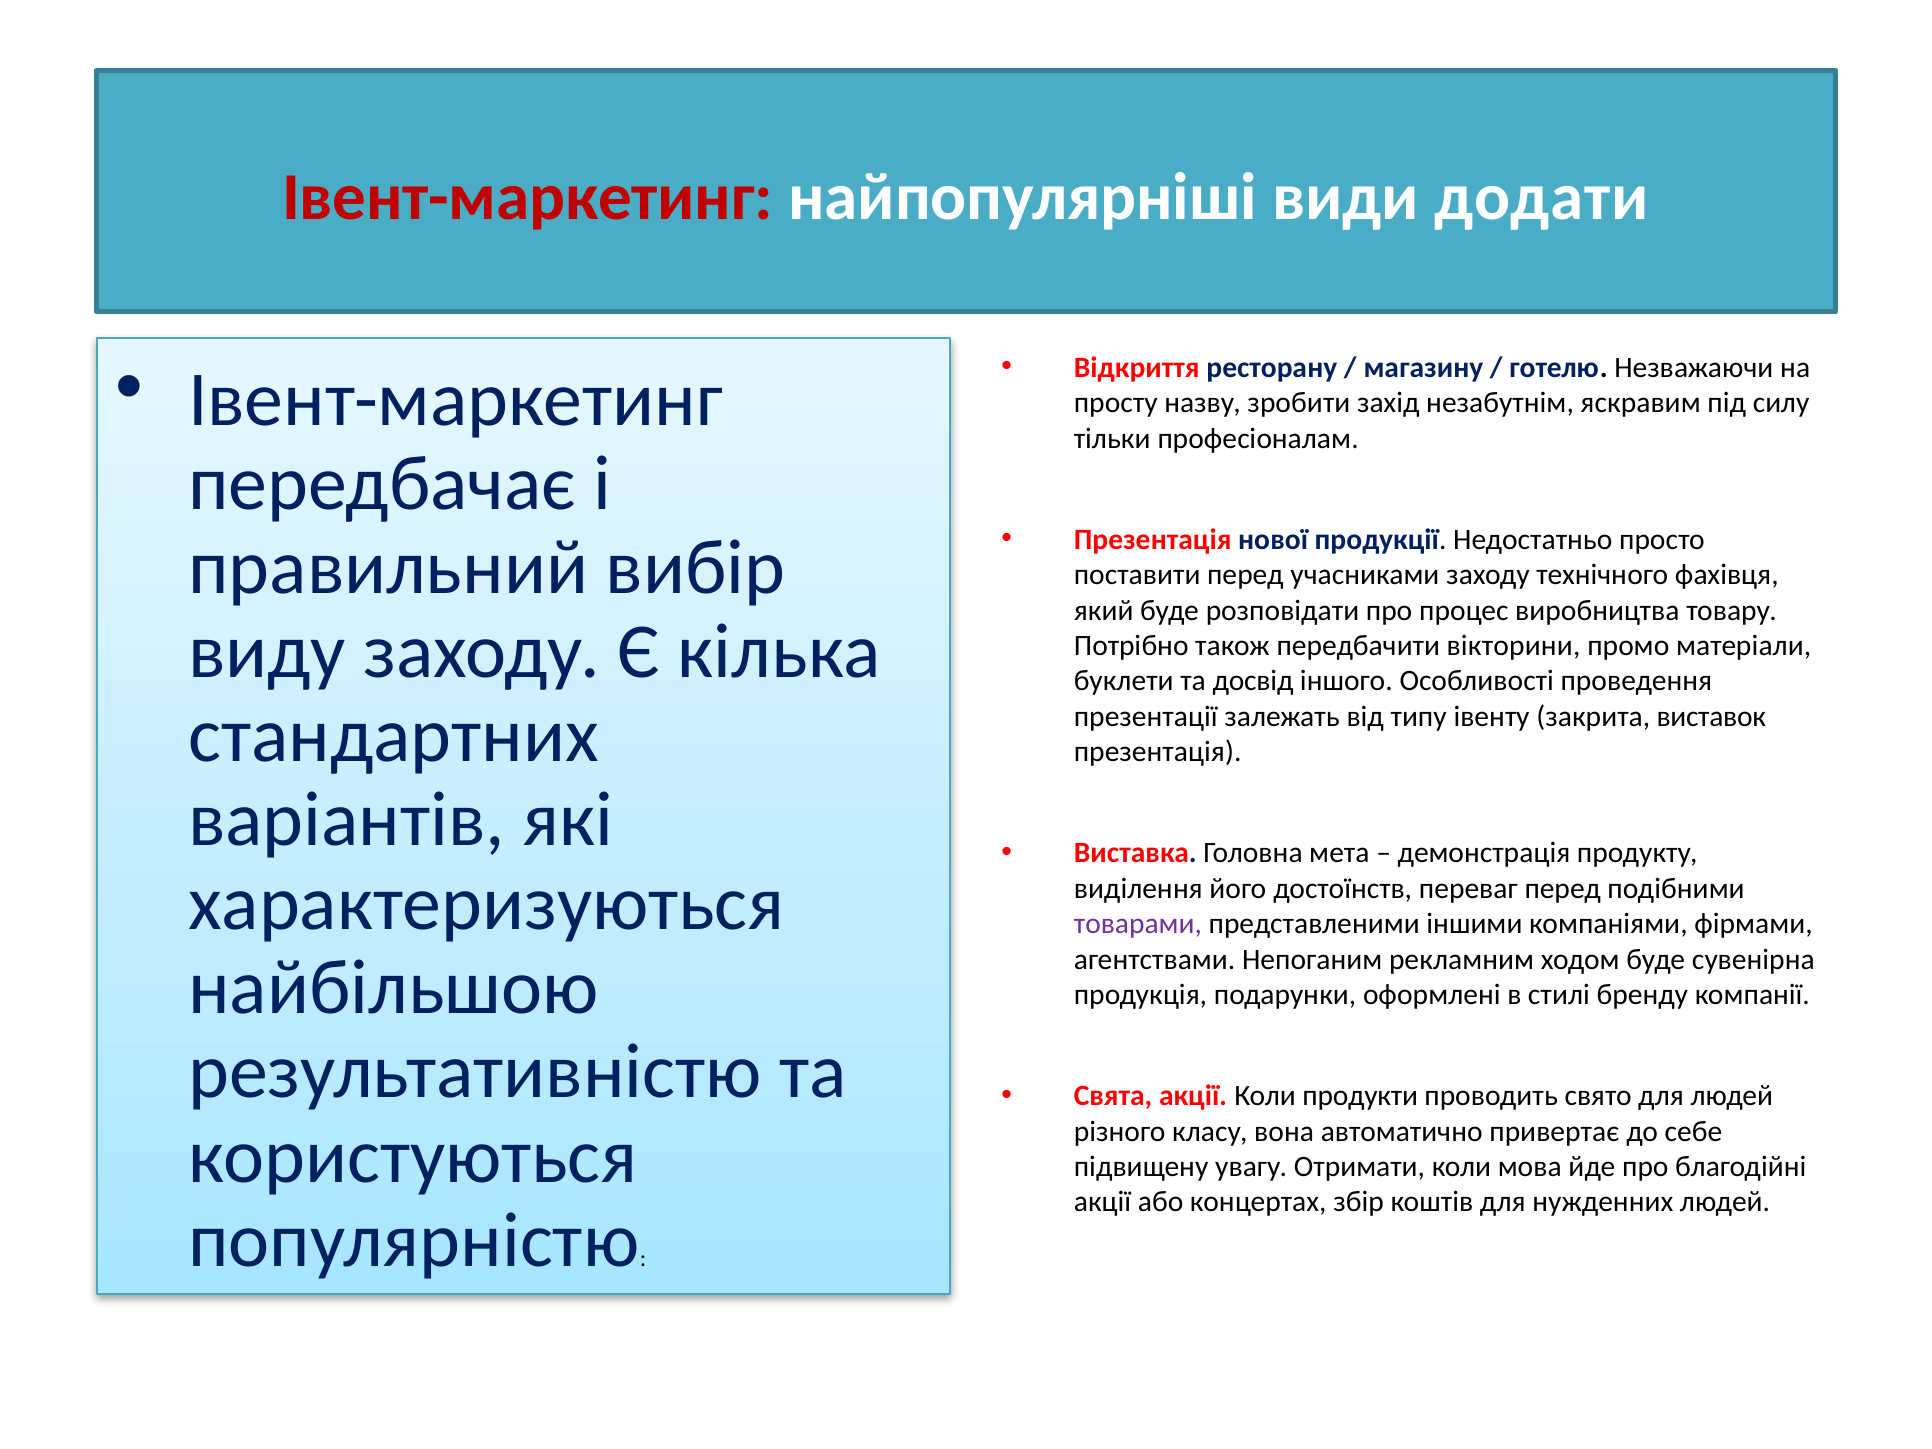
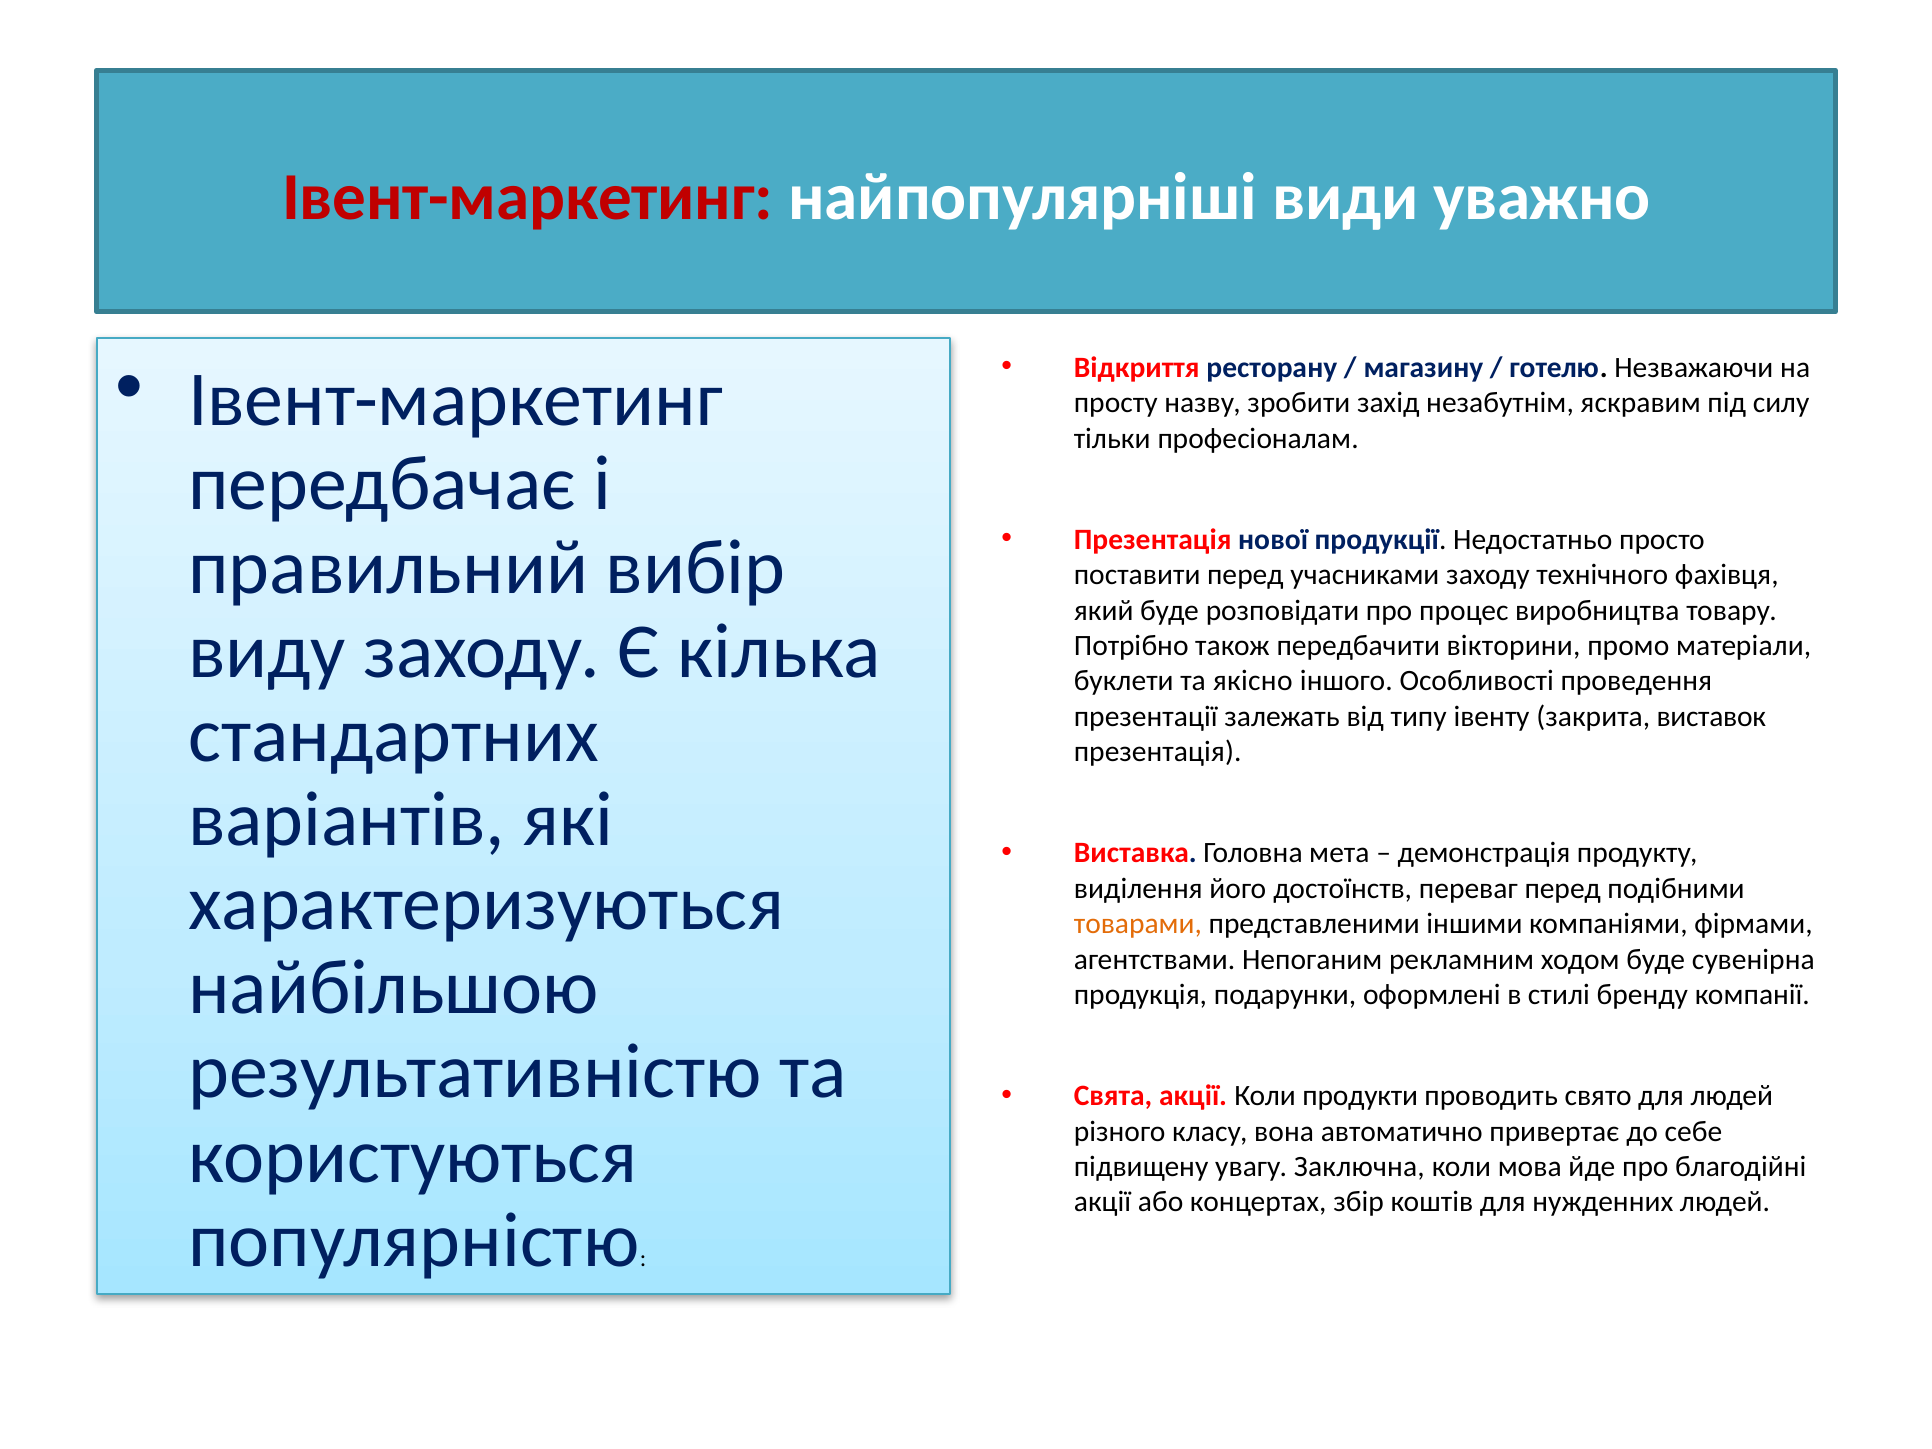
додати: додати -> уважно (1542, 197)
досвід: досвід -> якісно (1253, 681)
товарами colour: purple -> orange (1138, 924)
Отримати: Отримати -> Заключна (1359, 1167)
